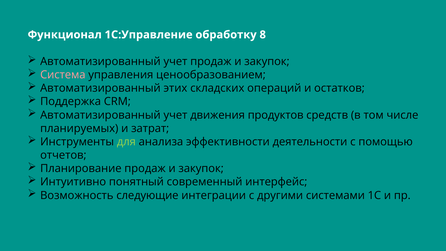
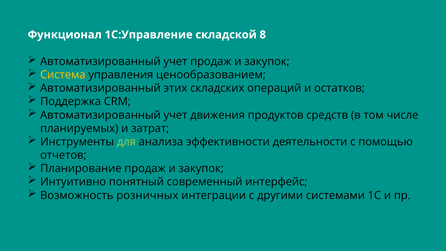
обработку: обработку -> складской (226, 35)
Система colour: pink -> yellow (63, 75)
следующие: следующие -> розничных (147, 195)
